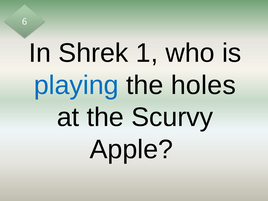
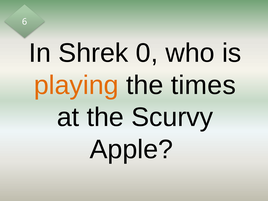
1: 1 -> 0 (147, 53)
playing colour: blue -> orange (76, 85)
holes: holes -> times (203, 85)
